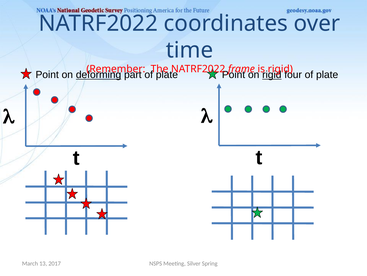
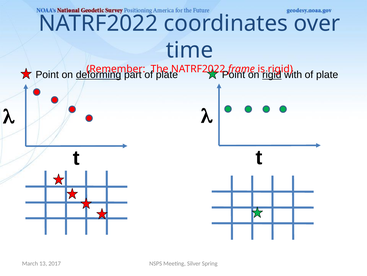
four: four -> with (293, 75)
